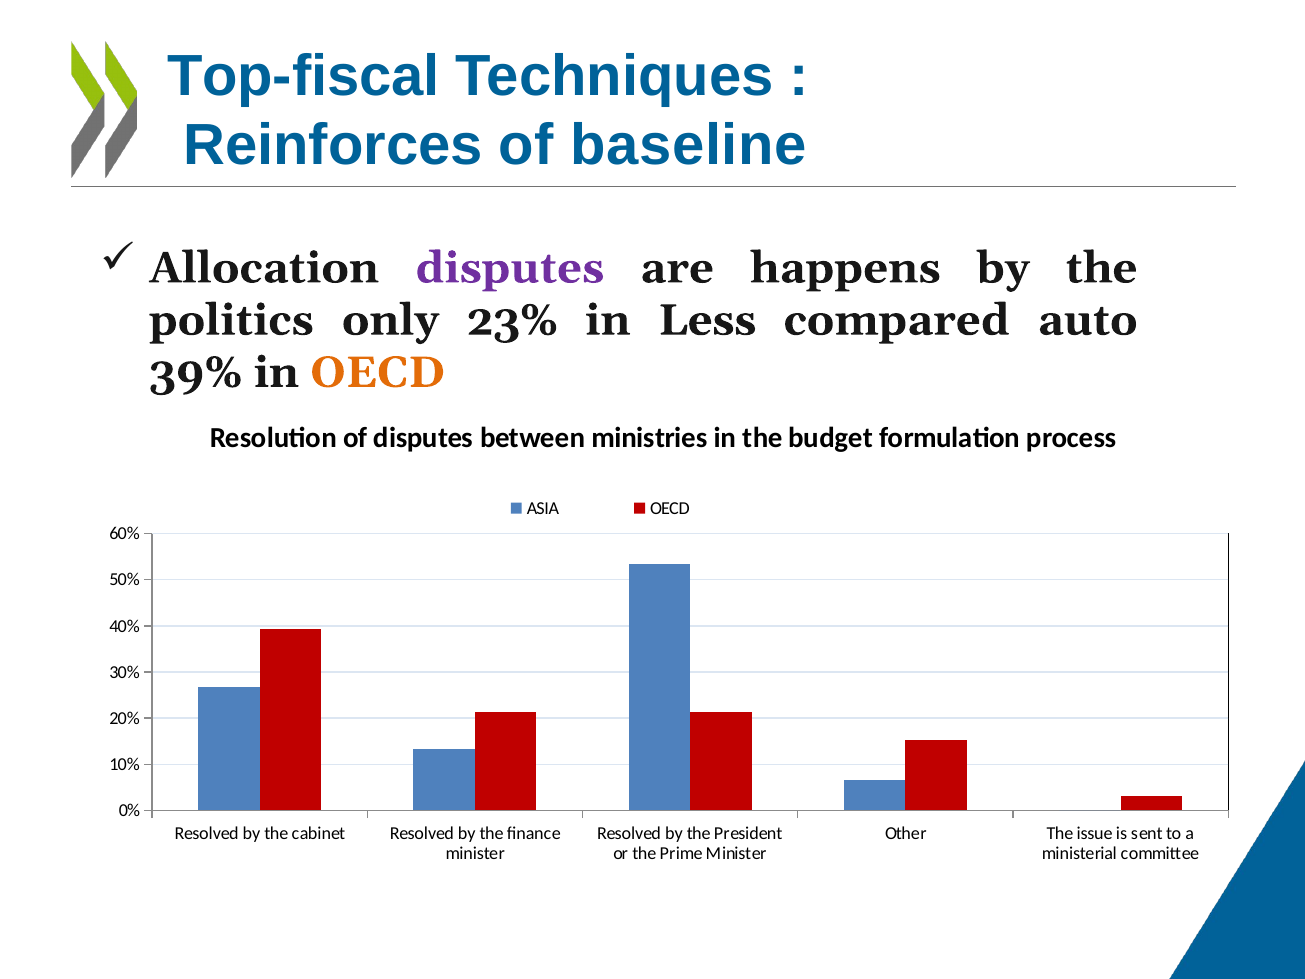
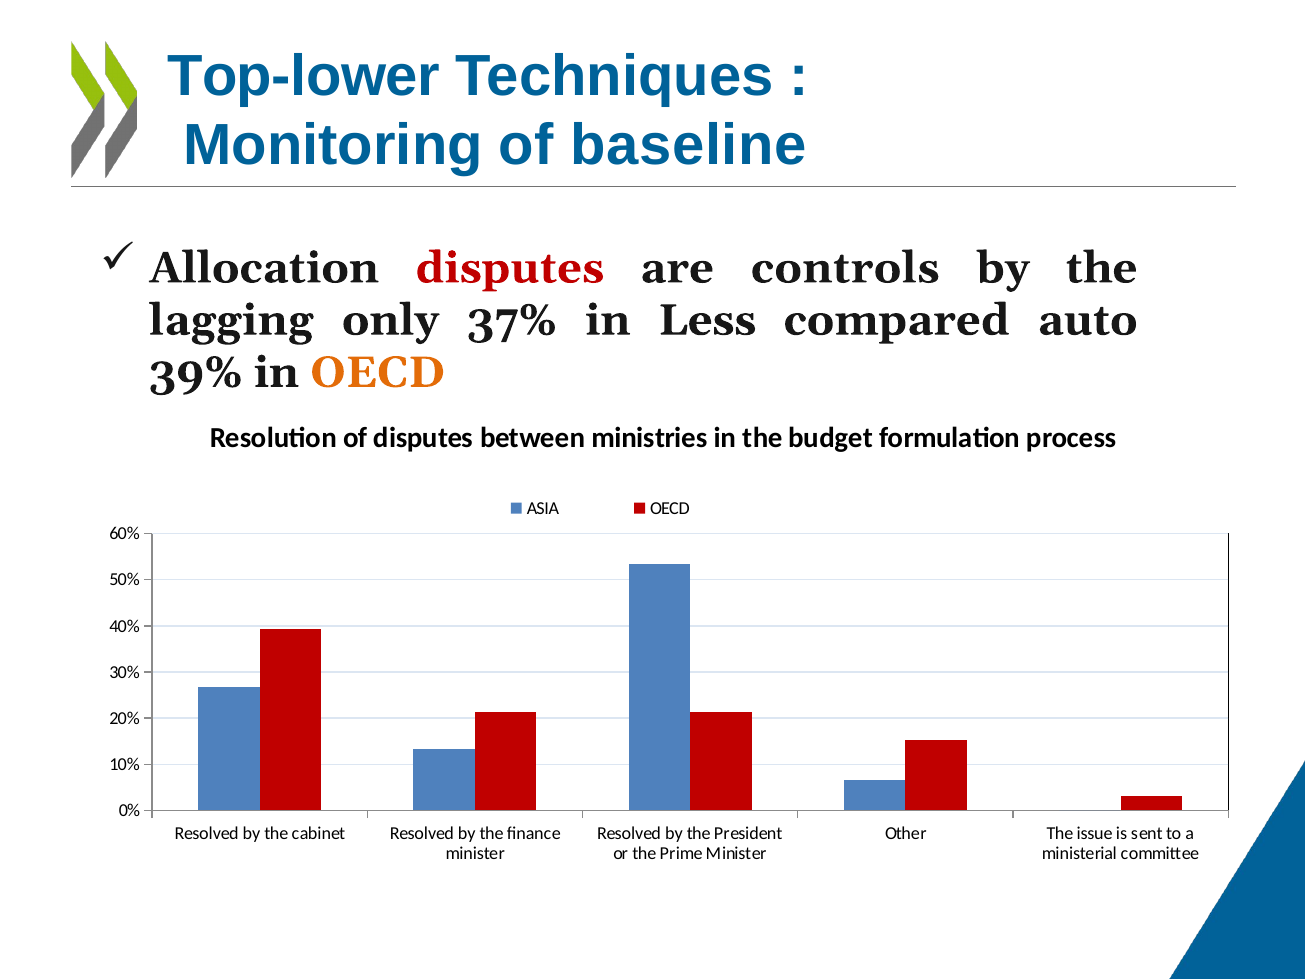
Top-fiscal: Top-fiscal -> Top-lower (304, 76)
Reinforces: Reinforces -> Monitoring (333, 146)
disputes colour: purple -> red (510, 268)
happens: happens -> controls (845, 268)
politics: politics -> lagging (231, 320)
23%: 23% -> 37% (512, 320)
